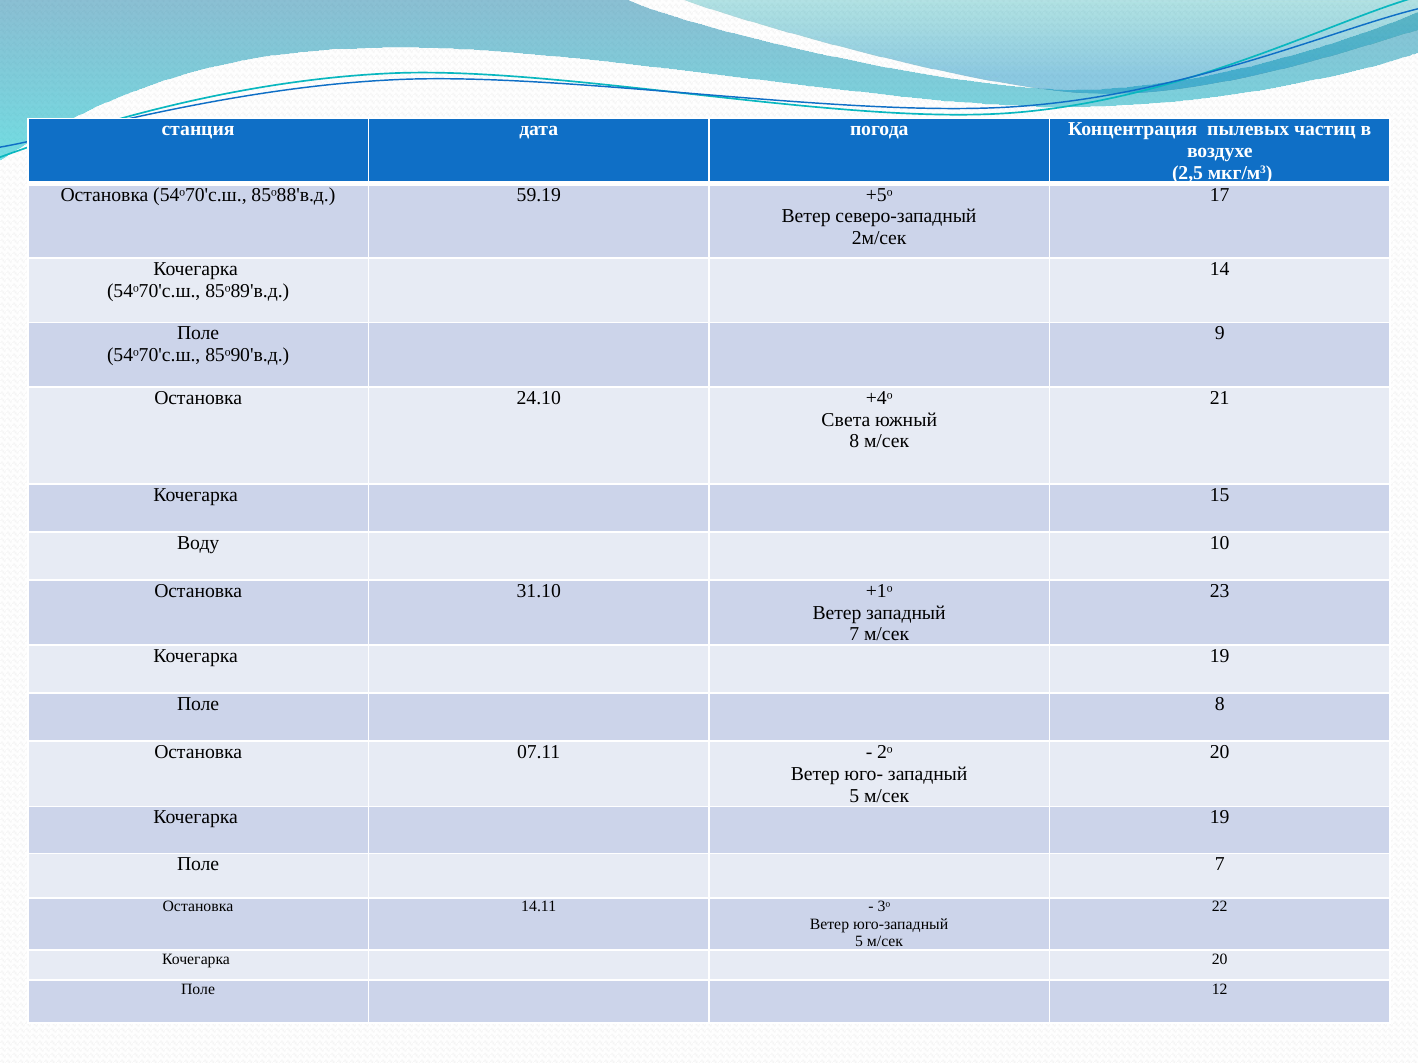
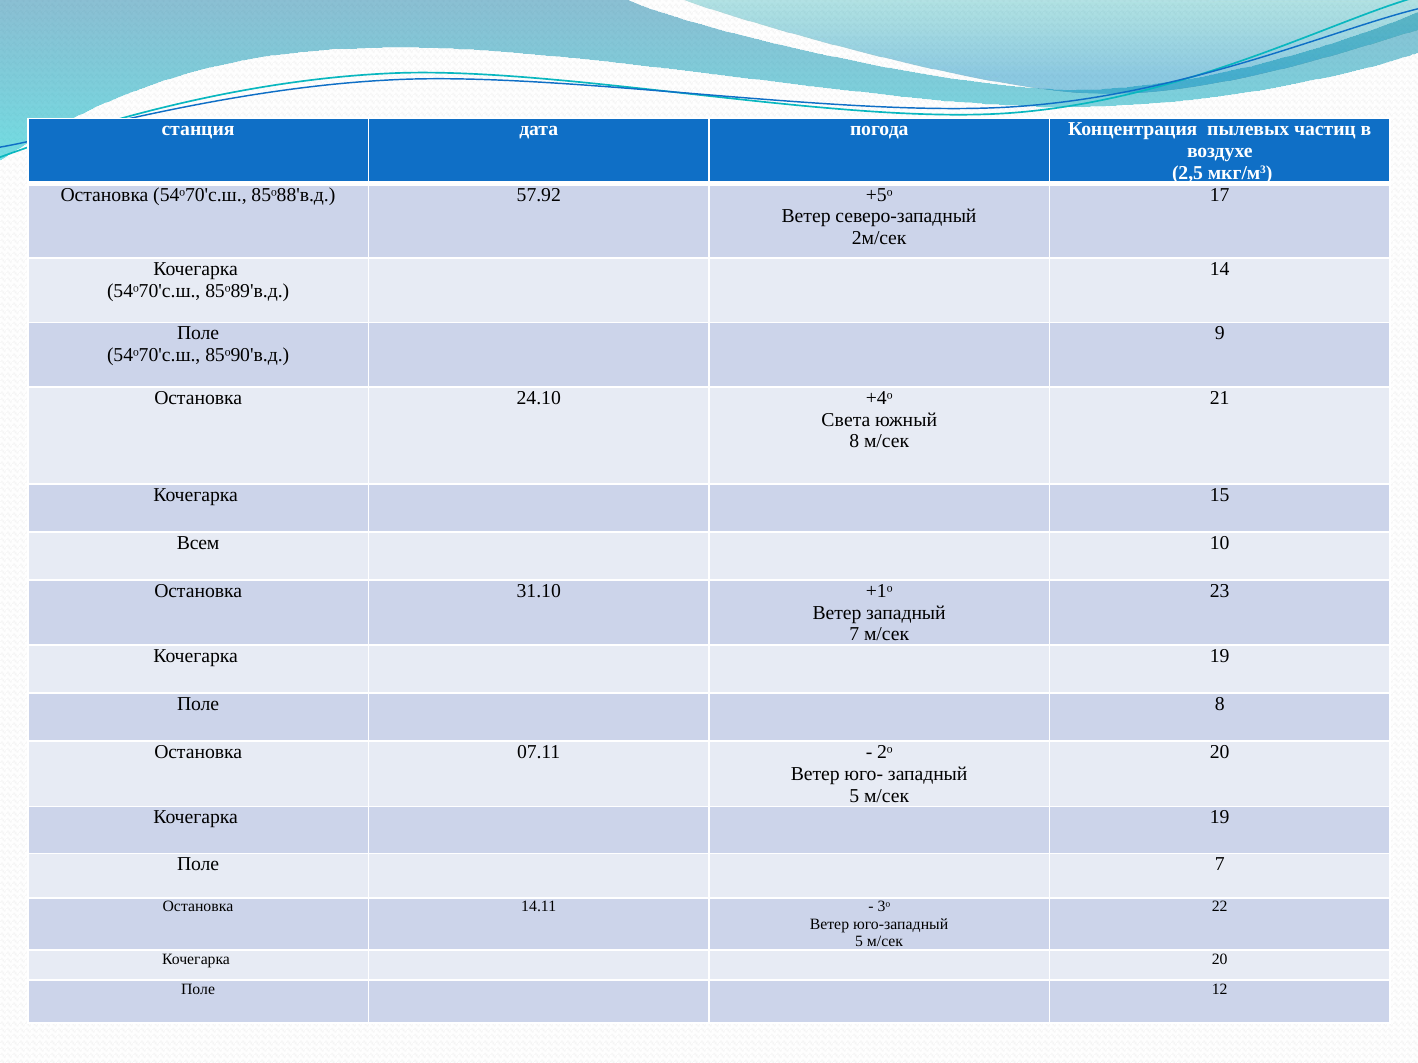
59.19: 59.19 -> 57.92 (539, 195)
Воду: Воду -> Всем (198, 543)
